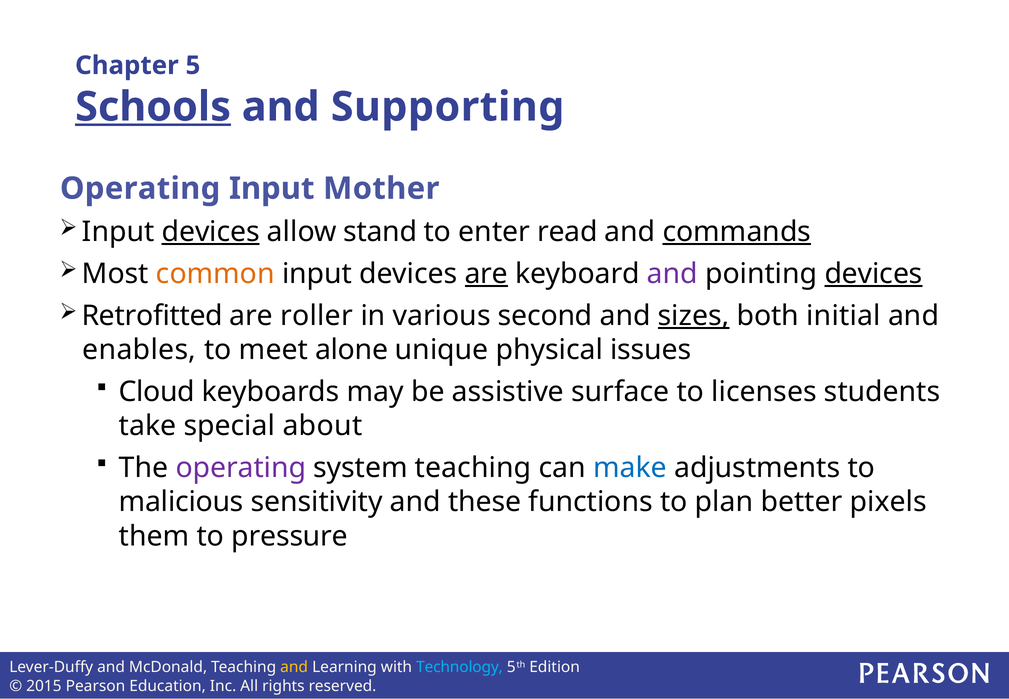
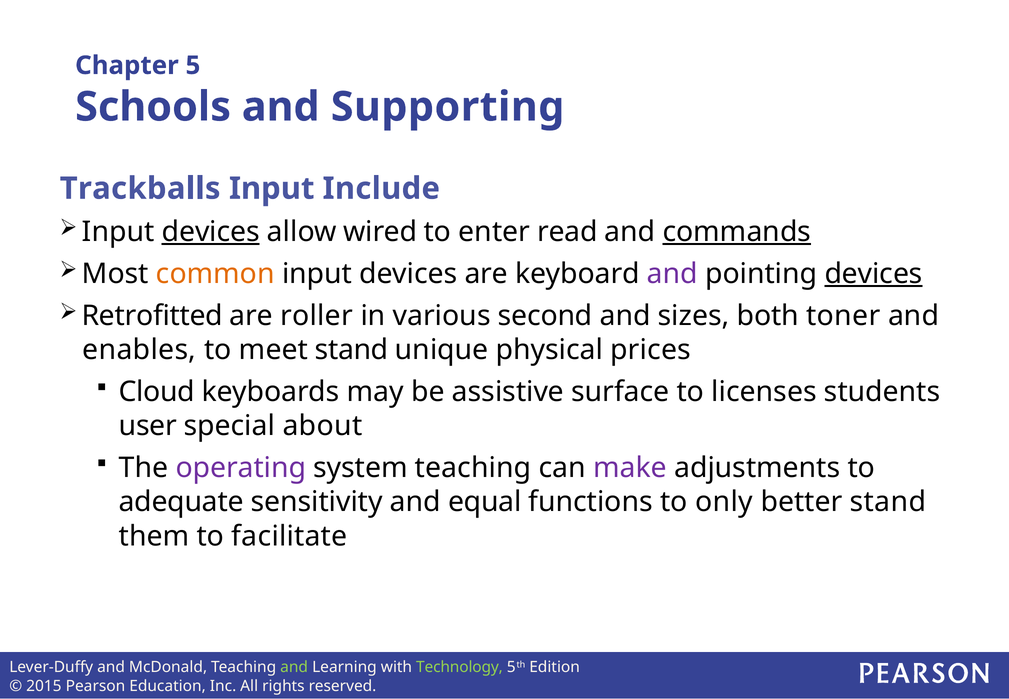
Schools underline: present -> none (153, 107)
Operating: Operating -> Trackballs (140, 188)
Mother: Mother -> Include (381, 188)
stand: stand -> wired (380, 232)
are underline: present -> none (486, 274)
sizes underline: present -> none (694, 315)
initial: initial -> toner (843, 315)
meet alone: alone -> stand (352, 350)
issues: issues -> prices (651, 350)
take: take -> user (148, 426)
make colour: blue -> purple (630, 468)
malicious: malicious -> adequate (181, 502)
these: these -> equal (485, 502)
plan: plan -> only (724, 502)
better pixels: pixels -> stand (888, 502)
pressure: pressure -> facilitate (289, 536)
and colour: yellow -> light green (294, 667)
Technology colour: light blue -> light green (459, 667)
